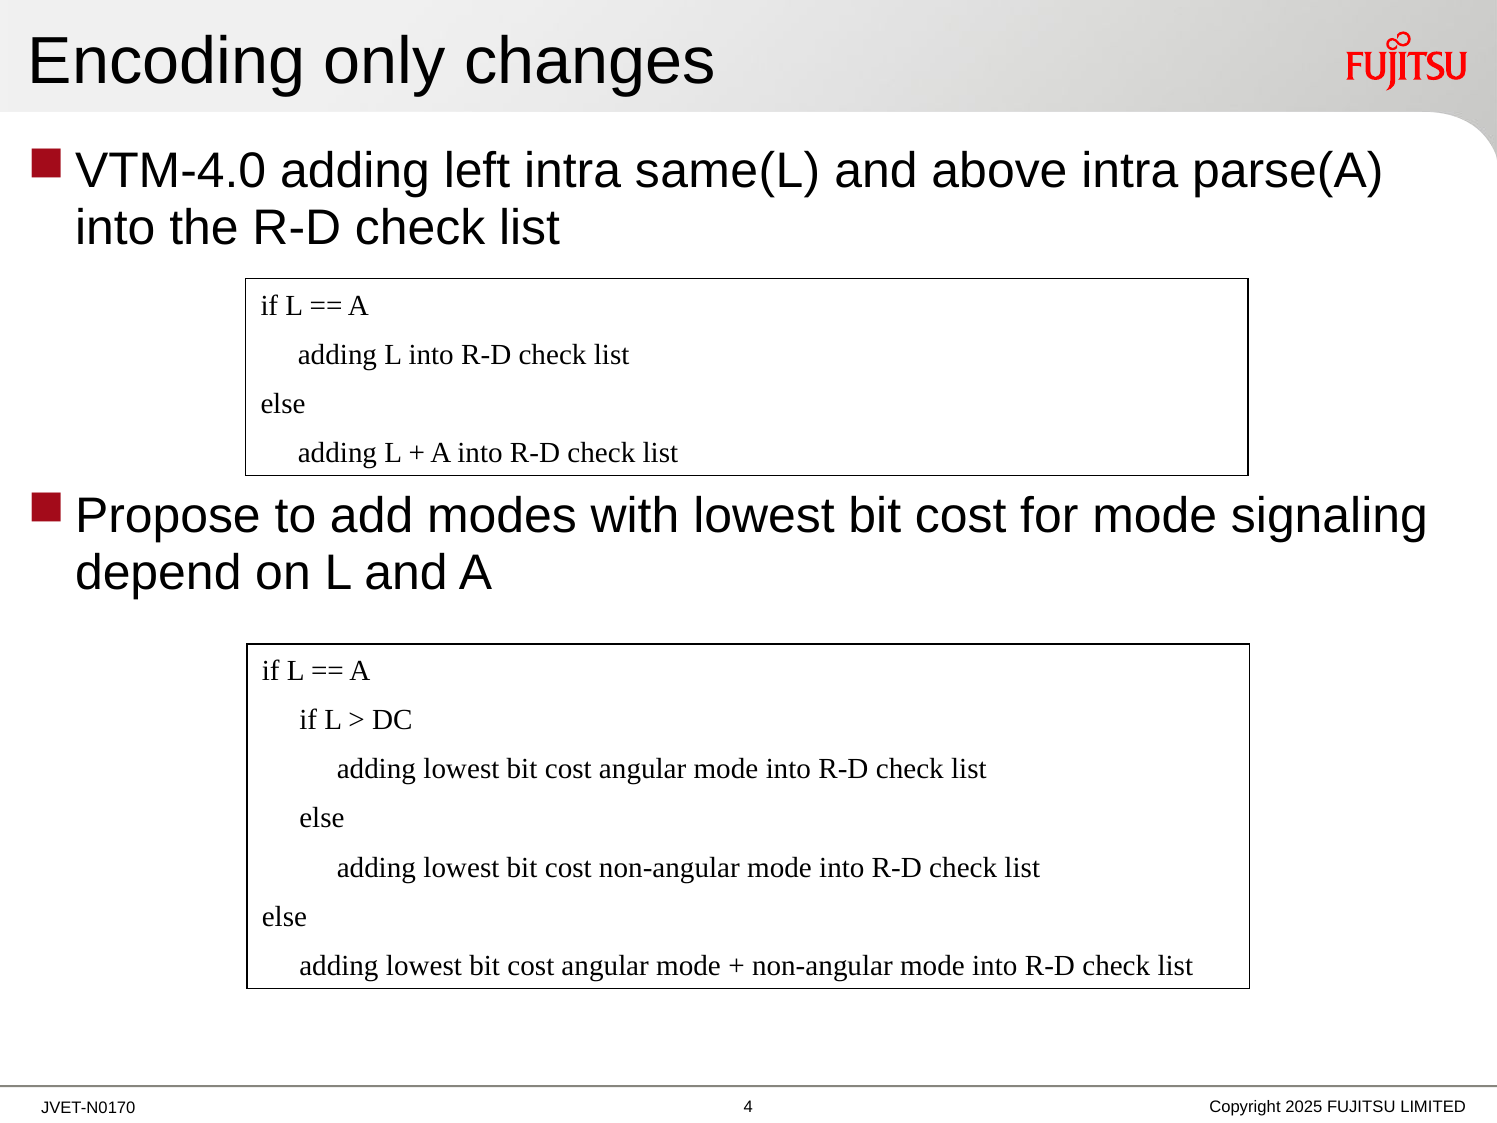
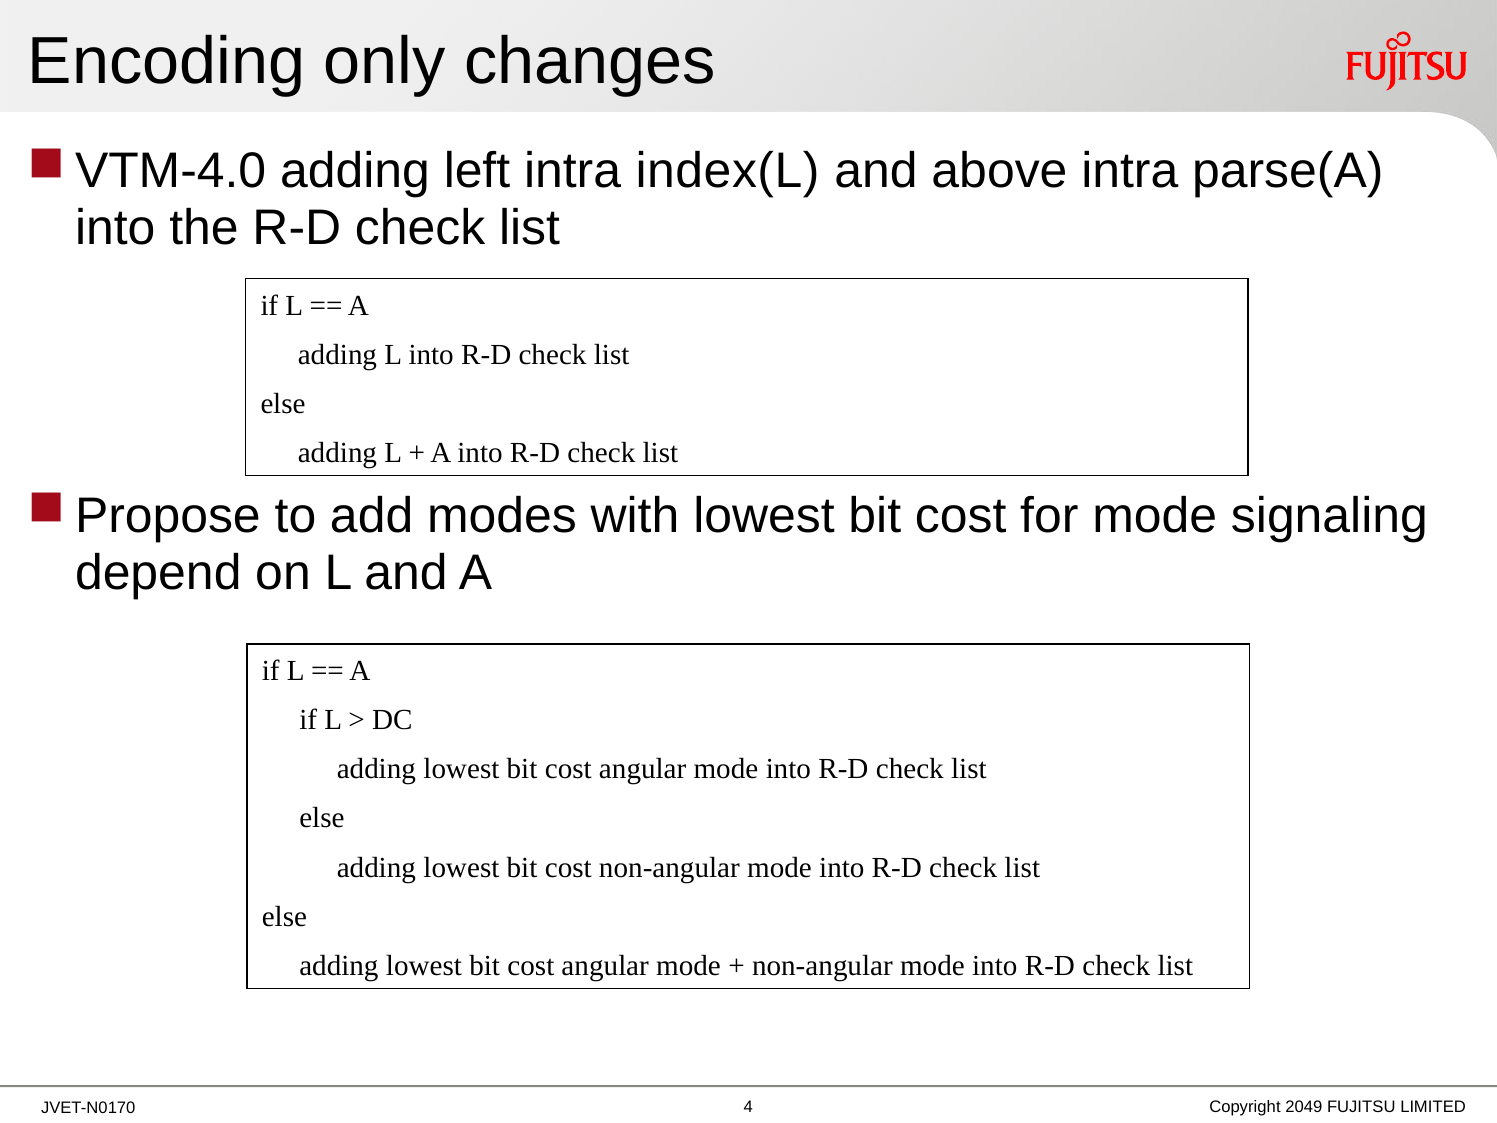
same(L: same(L -> index(L (728, 171)
2025: 2025 -> 2049 (1304, 1107)
